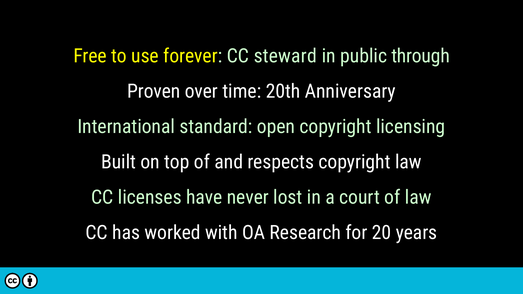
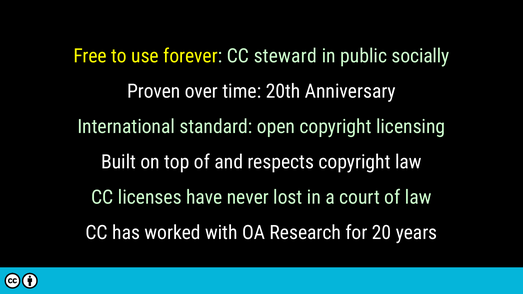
through: through -> socially (421, 56)
